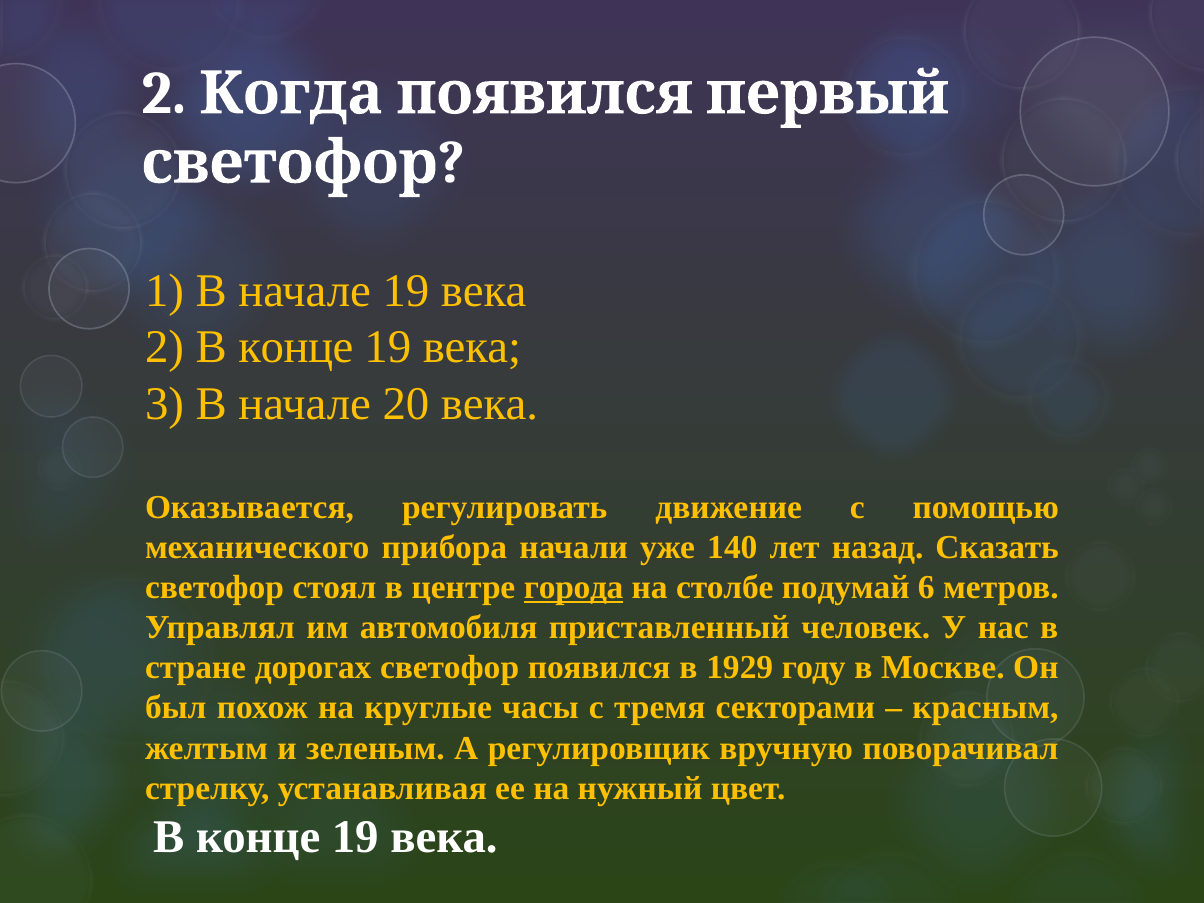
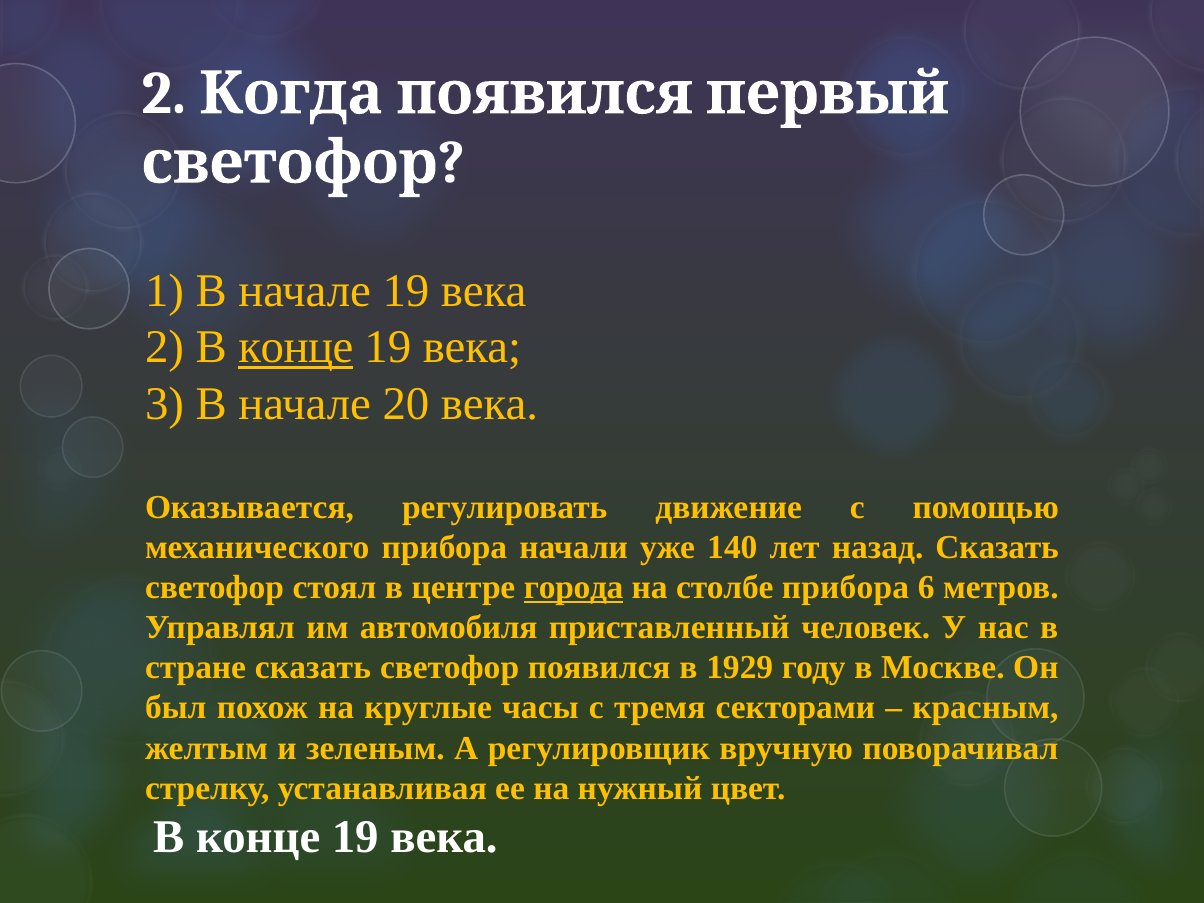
конце underline: none -> present (296, 347)
столбе подумай: подумай -> прибора (845, 587)
стране дорогах: дорогах -> сказать (313, 668)
